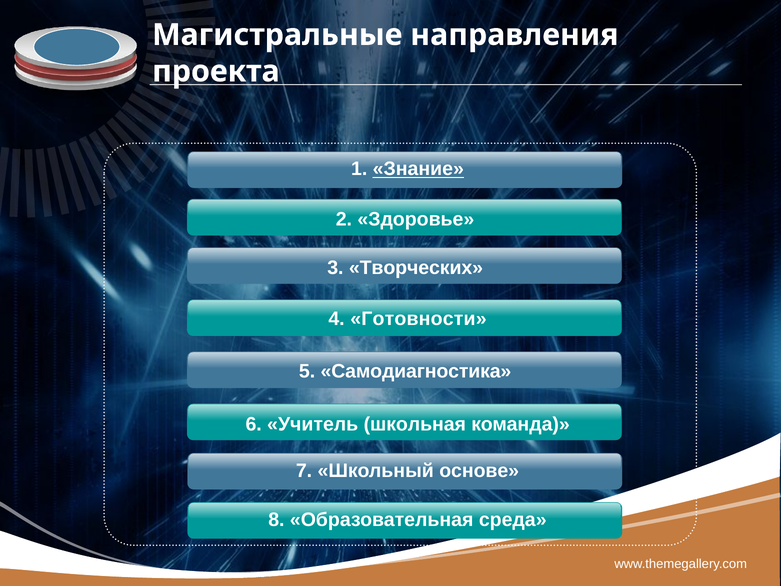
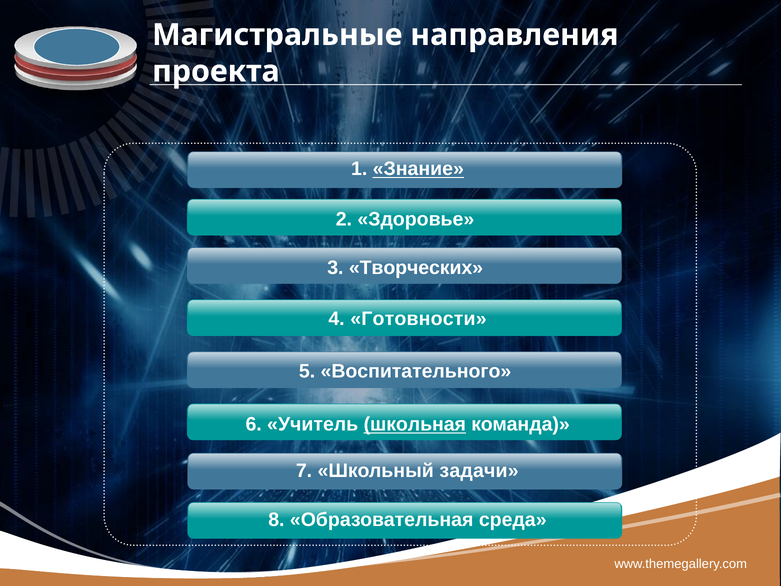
Самодиагностика: Самодиагностика -> Воспитательного (416, 371)
школьная underline: none -> present (415, 424)
основе: основе -> задачи (479, 470)
